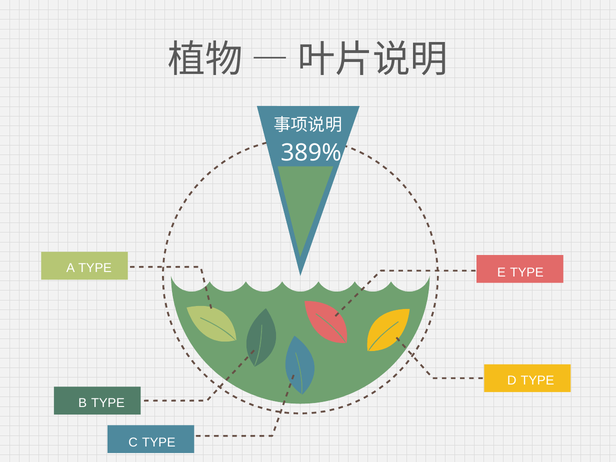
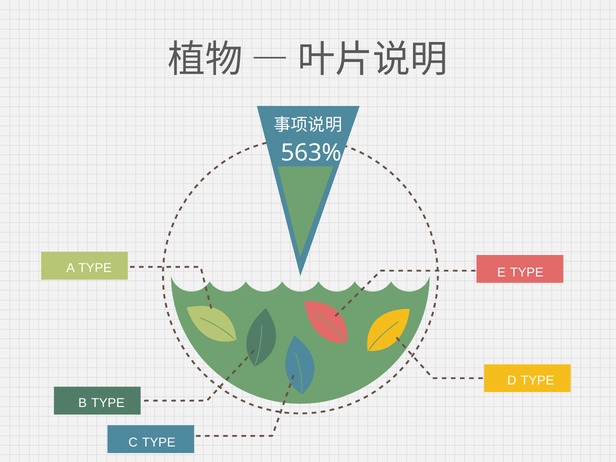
389%: 389% -> 563% (311, 153)
